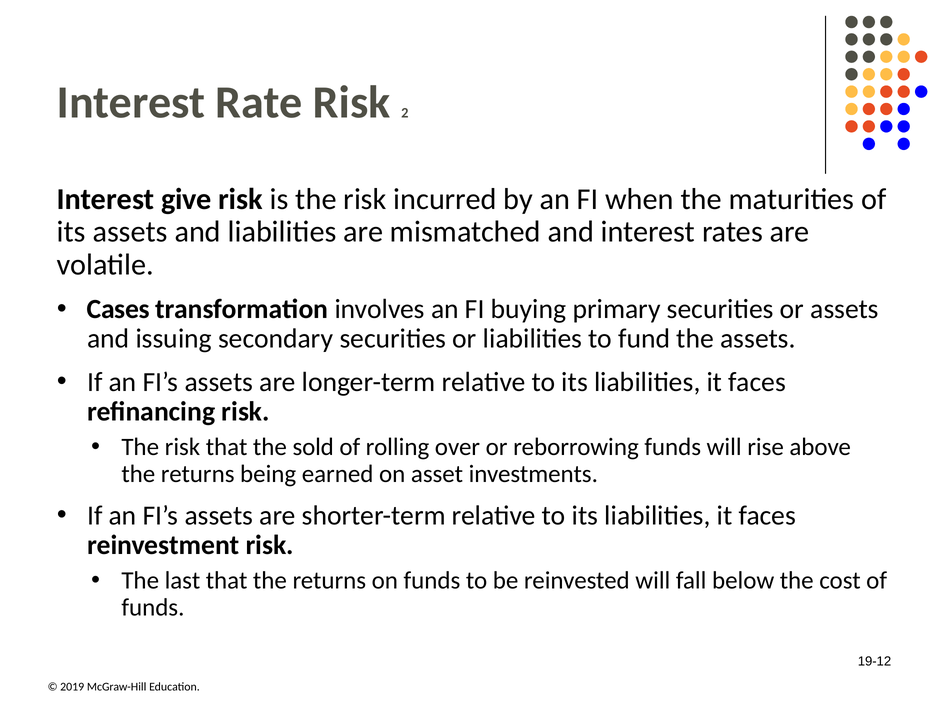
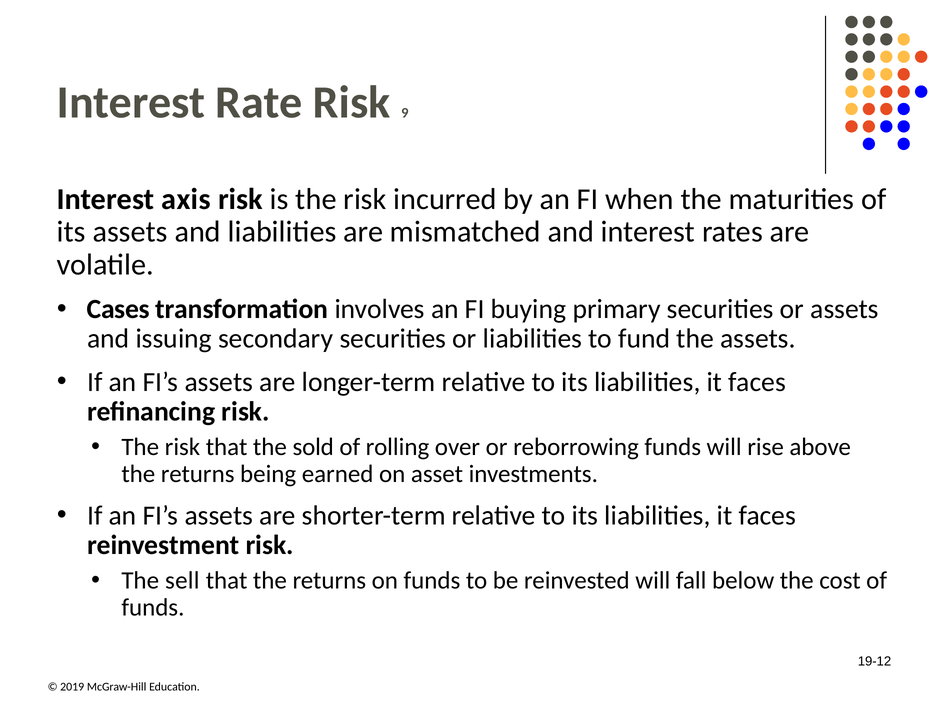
2: 2 -> 9 (405, 113)
give: give -> axis (186, 199)
last: last -> sell (182, 580)
